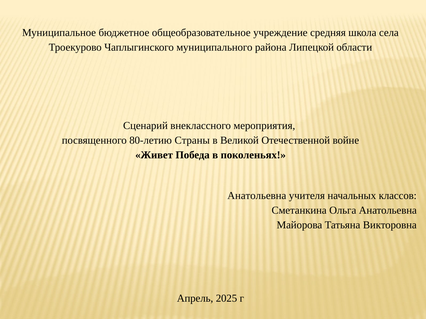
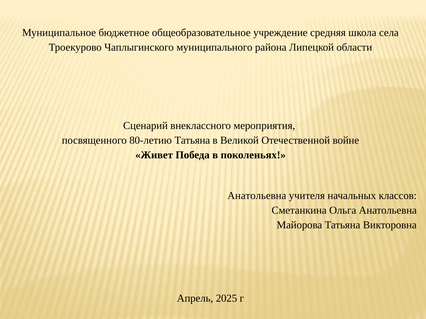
80-летию Страны: Страны -> Татьяна (192, 140)
